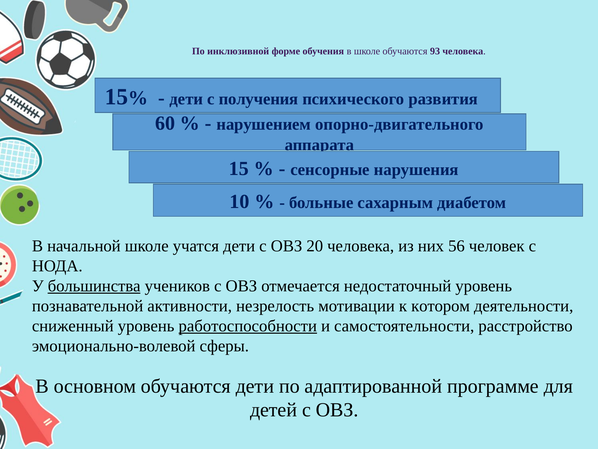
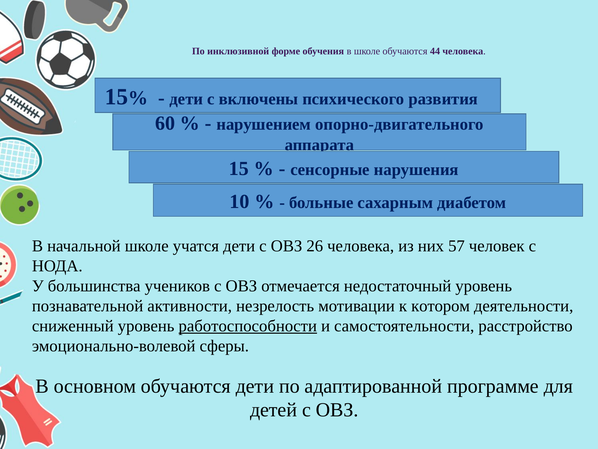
93: 93 -> 44 (435, 51)
получения: получения -> включены (259, 99)
20: 20 -> 26 (315, 246)
56: 56 -> 57 (456, 246)
большинства underline: present -> none (94, 286)
